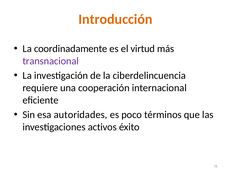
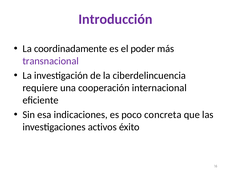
Introducción colour: orange -> purple (115, 19)
virtud: virtud -> poder (143, 48)
autoridades: autoridades -> indicaciones (81, 114)
términos: términos -> concreta (163, 114)
